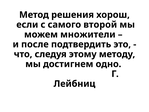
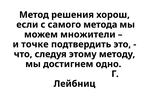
второй: второй -> метода (100, 25)
после: после -> точке (35, 44)
